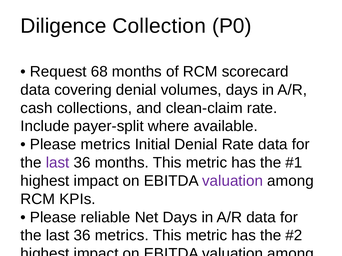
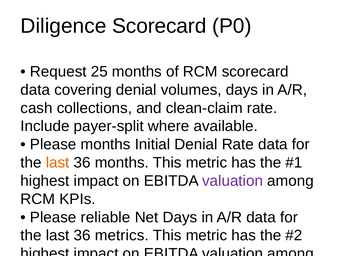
Diligence Collection: Collection -> Scorecard (159, 26)
68: 68 -> 25 (99, 72)
Please metrics: metrics -> months (106, 145)
last colour: purple -> orange (58, 163)
